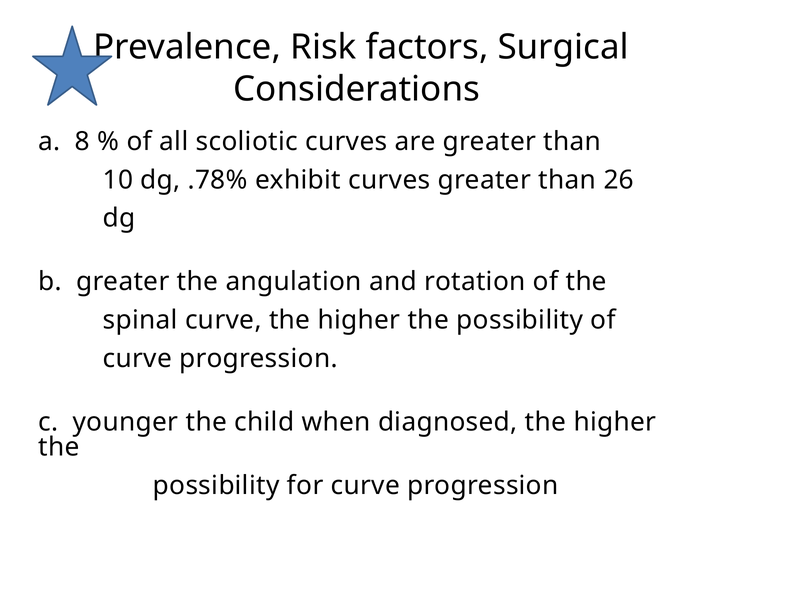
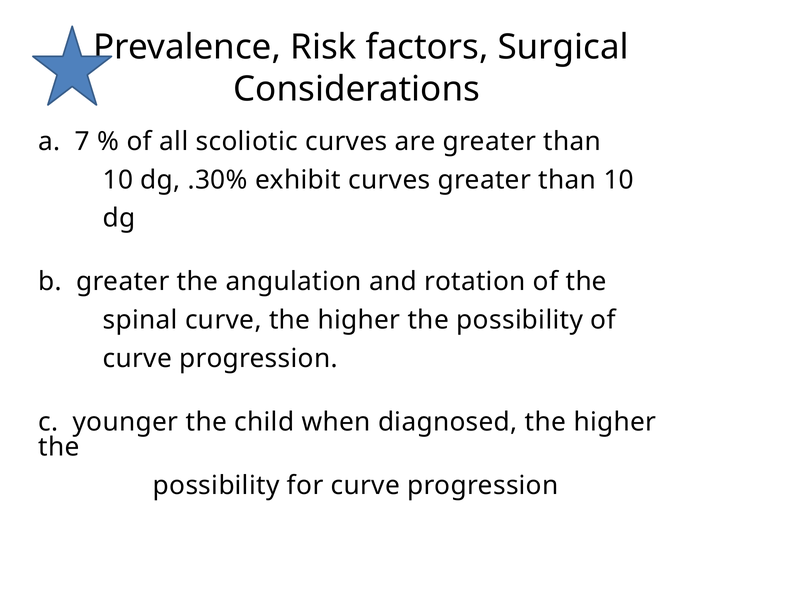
8: 8 -> 7 (82, 142)
.78%: .78% -> .30% (218, 180)
curves greater than 26: 26 -> 10 (619, 180)
